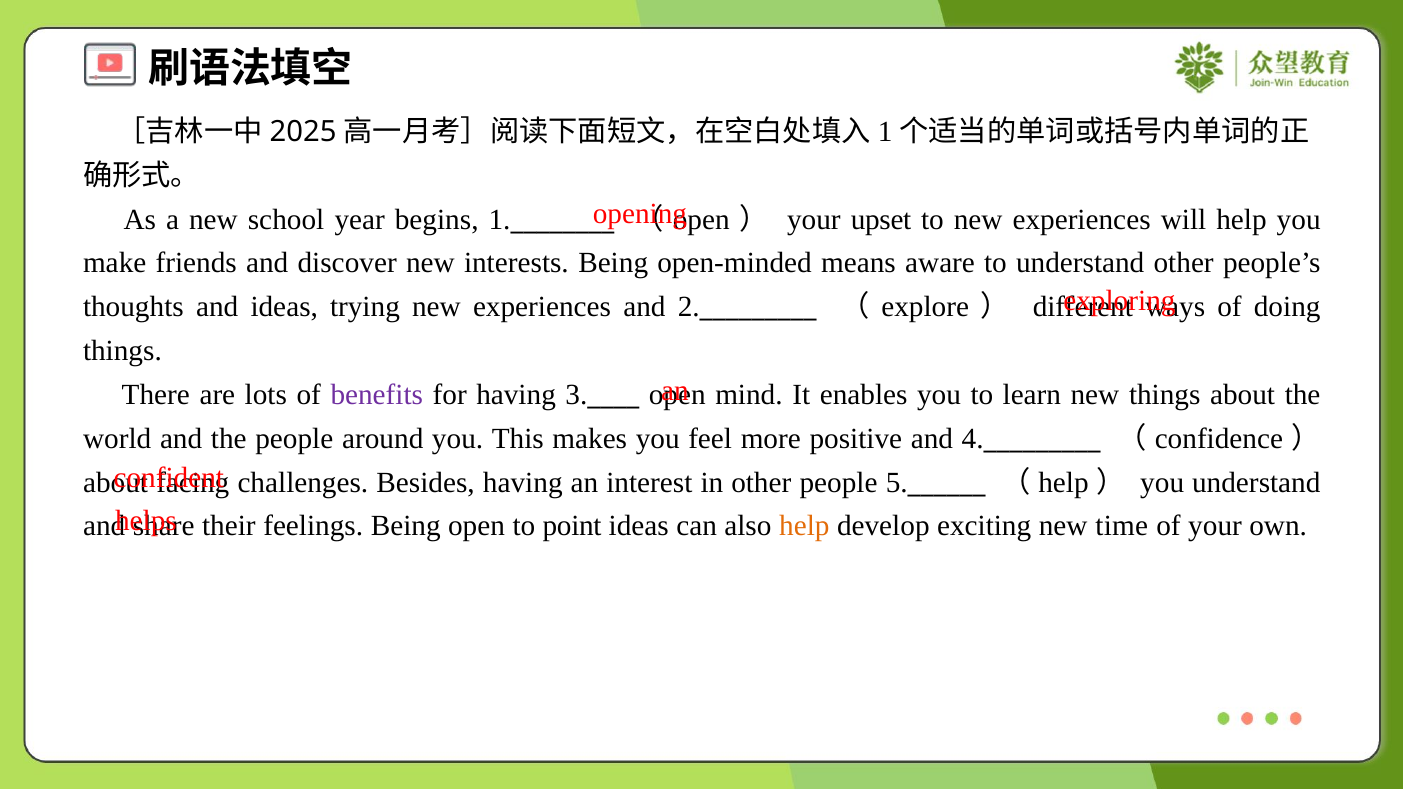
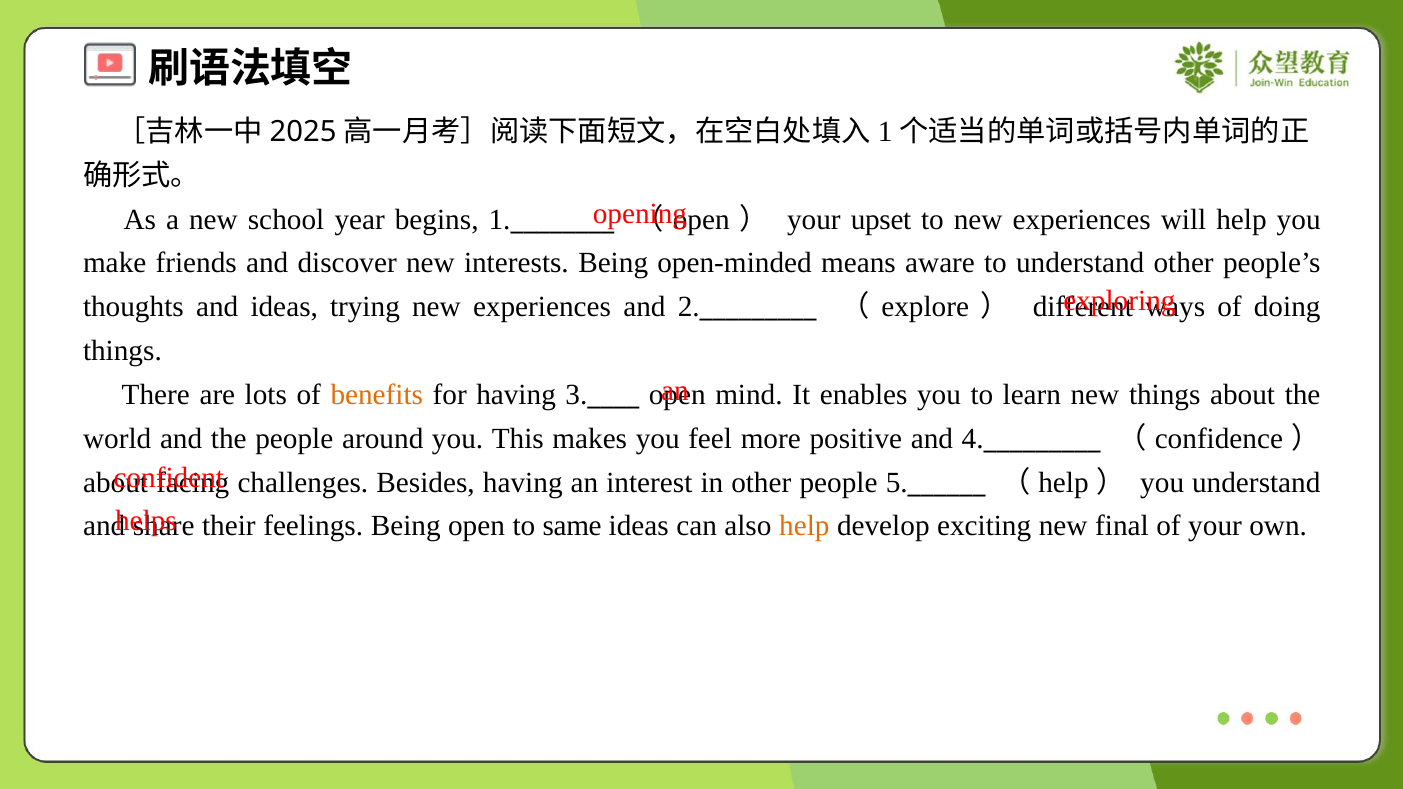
benefits colour: purple -> orange (377, 395)
point: point -> same (572, 526)
time: time -> final (1122, 526)
